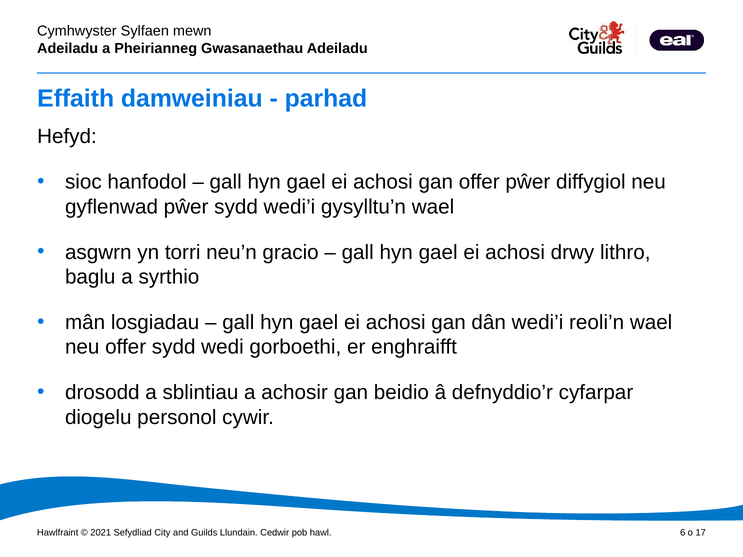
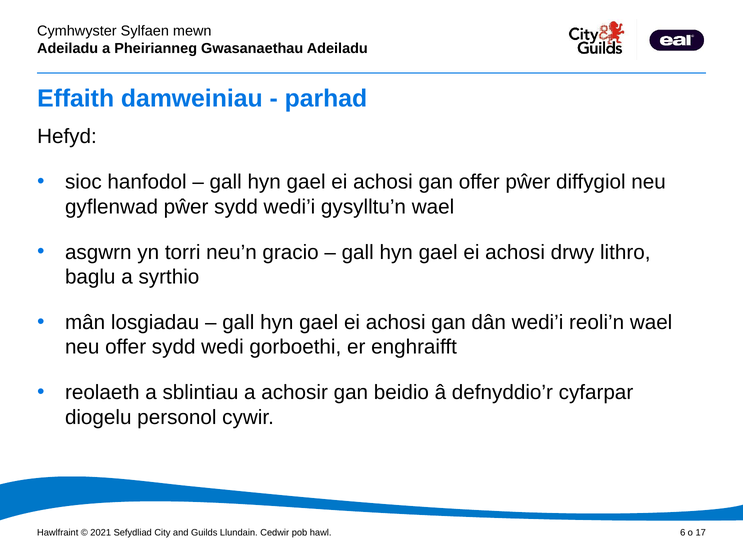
drosodd: drosodd -> reolaeth (102, 393)
